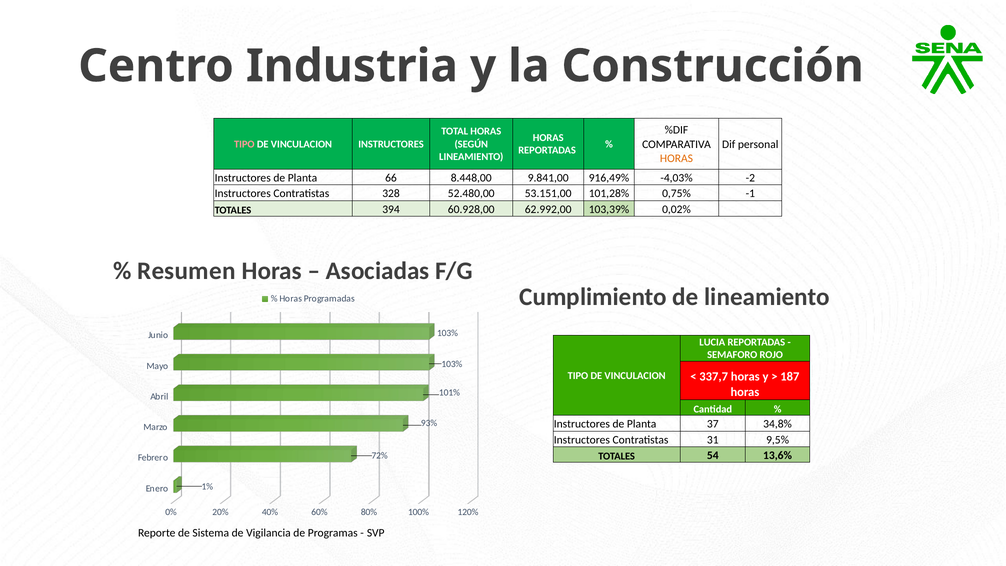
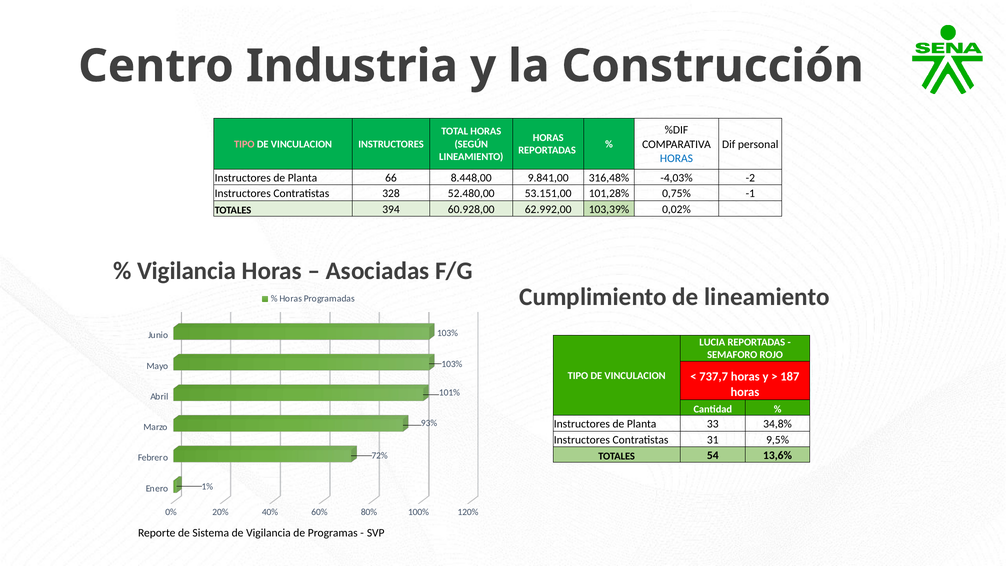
HORAS colour: orange -> blue (676, 158)
916,49%: 916,49% -> 316,48% (609, 178)
Resumen: Resumen -> Vigilancia (187, 271)
337,7: 337,7 -> 737,7 (714, 377)
37: 37 -> 33 (713, 424)
